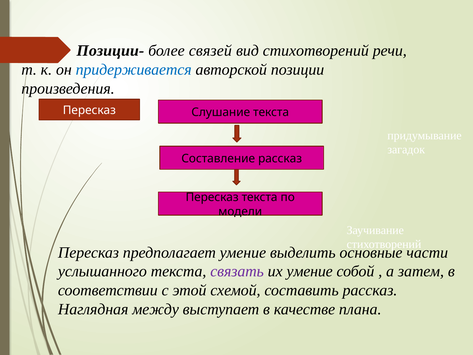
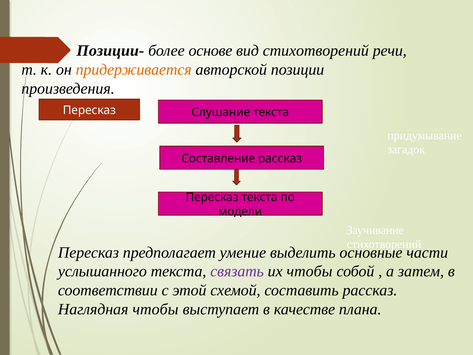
связей: связей -> основе (210, 51)
придерживается colour: blue -> orange (134, 70)
их умение: умение -> чтобы (310, 271)
Наглядная между: между -> чтобы (155, 309)
